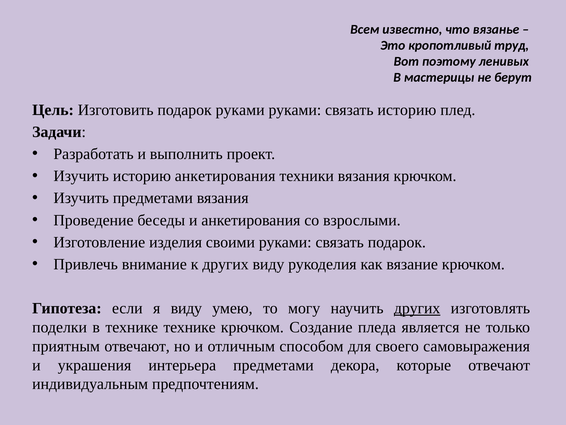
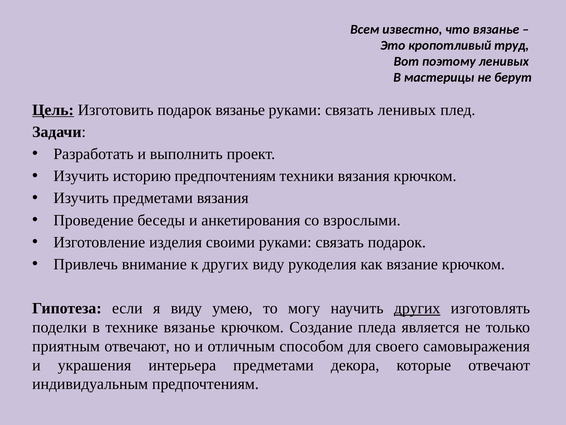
Цель underline: none -> present (53, 110)
подарок руками: руками -> вязанье (240, 110)
связать историю: историю -> ленивых (407, 110)
историю анкетирования: анкетирования -> предпочтениям (225, 176)
технике технике: технике -> вязанье (189, 327)
